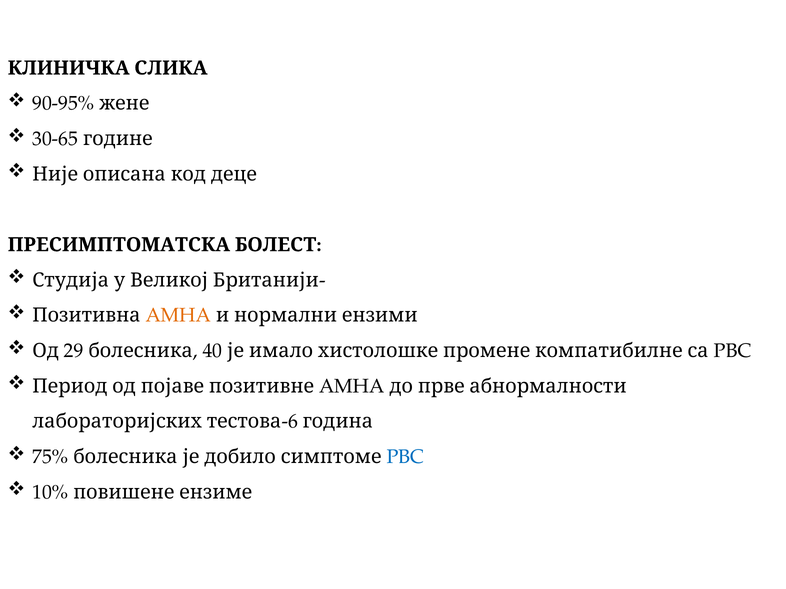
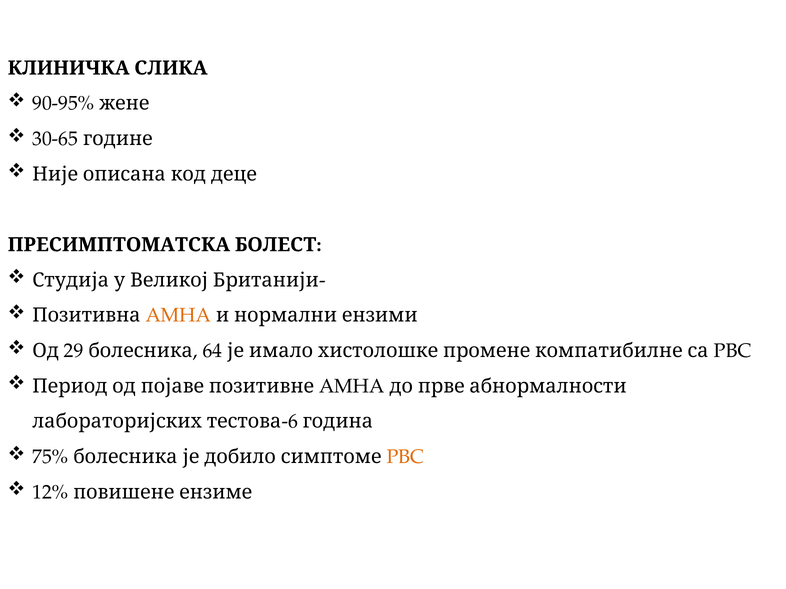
40: 40 -> 64 (212, 351)
PBC colour: blue -> orange (405, 457)
10%: 10% -> 12% (50, 493)
